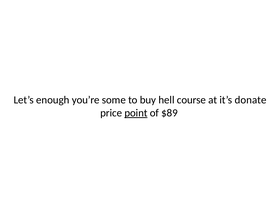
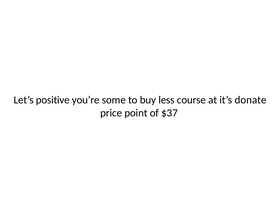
enough: enough -> positive (53, 100)
hell: hell -> less (167, 100)
point underline: present -> none (136, 113)
$89: $89 -> $37 (170, 113)
